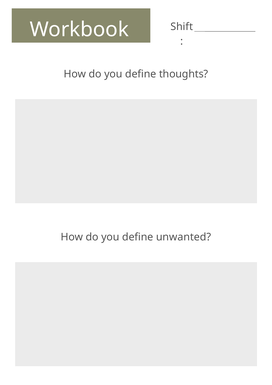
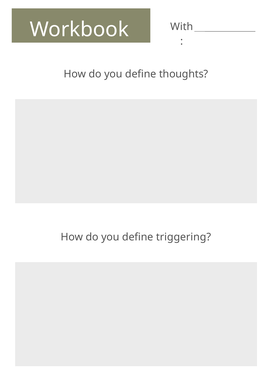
Shift: Shift -> With (182, 27)
unwanted: unwanted -> triggering (184, 237)
